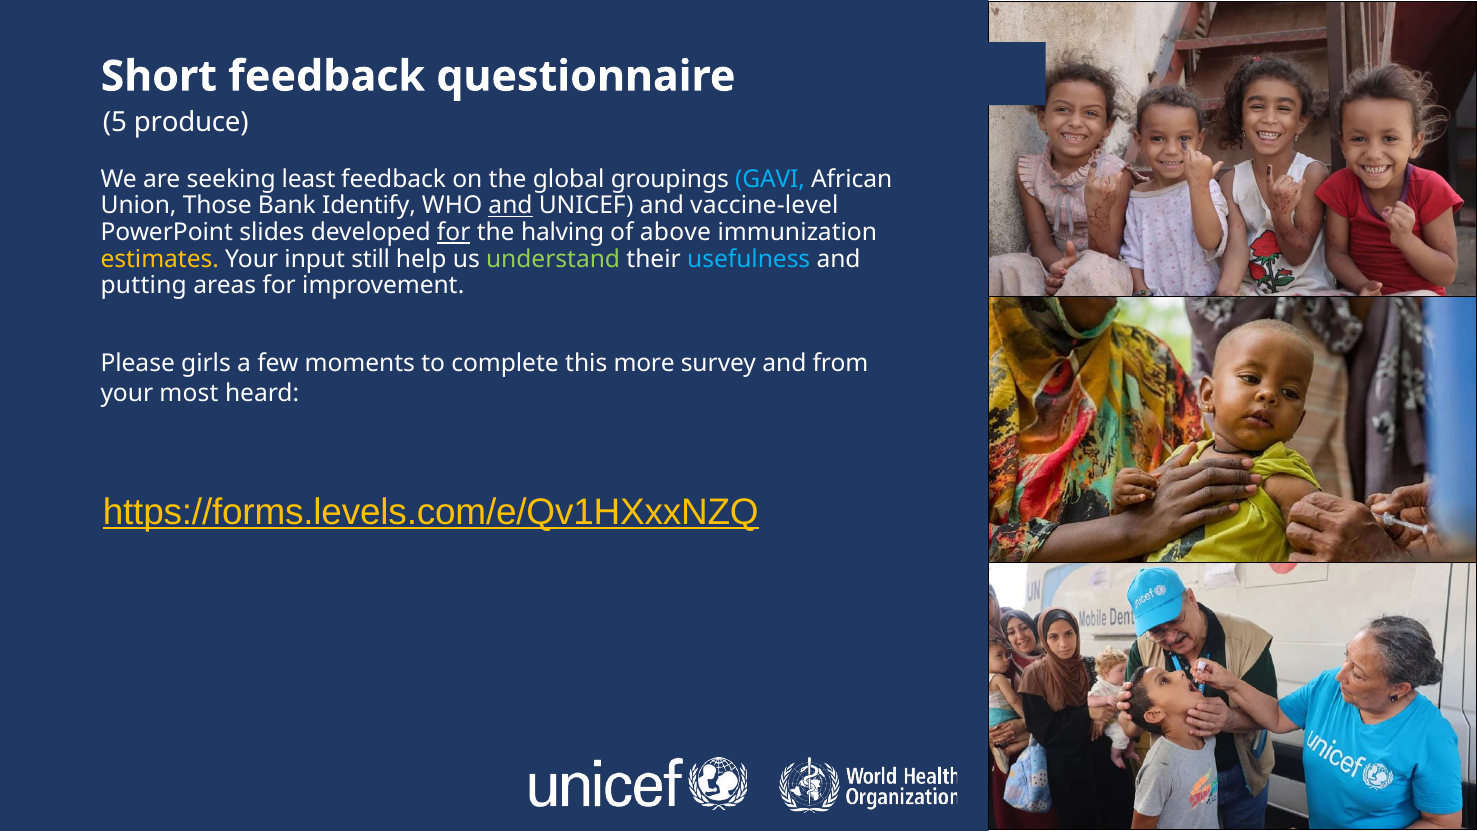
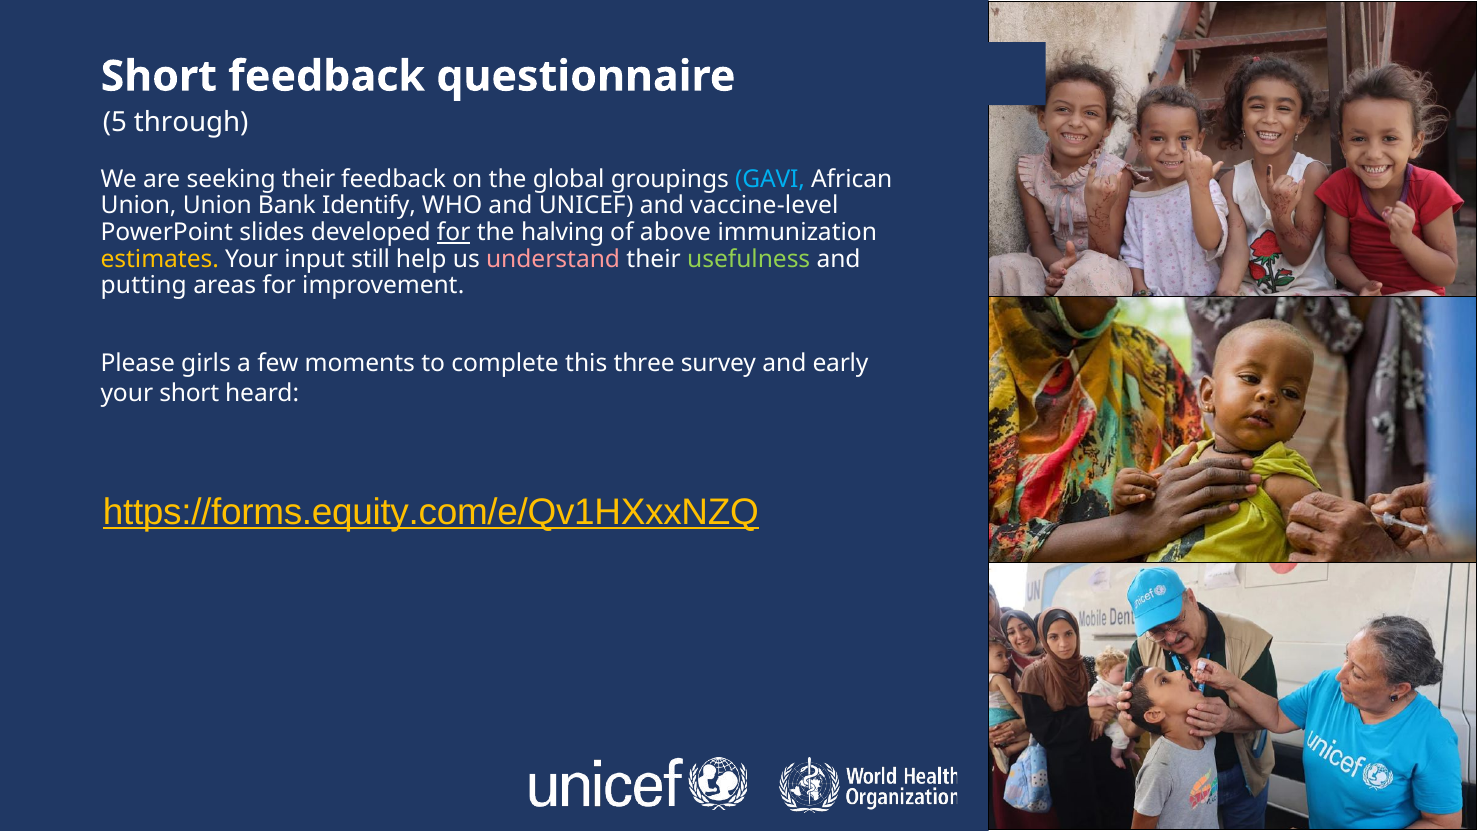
produce: produce -> through (191, 123)
seeking least: least -> their (309, 179)
Union Those: Those -> Union (217, 206)
and underline: present -> none (511, 206)
understand colour: light green -> pink (553, 259)
usefulness colour: light blue -> light green (749, 259)
more: more -> three (644, 364)
from: from -> early (840, 364)
your most: most -> short (189, 393)
https://forms.levels.com/e/Qv1HXxxNZQ: https://forms.levels.com/e/Qv1HXxxNZQ -> https://forms.equity.com/e/Qv1HXxxNZQ (431, 512)
